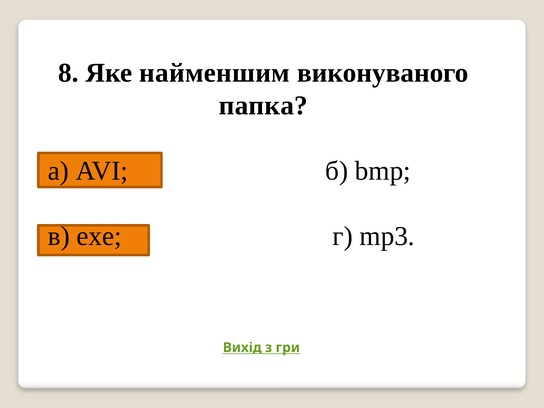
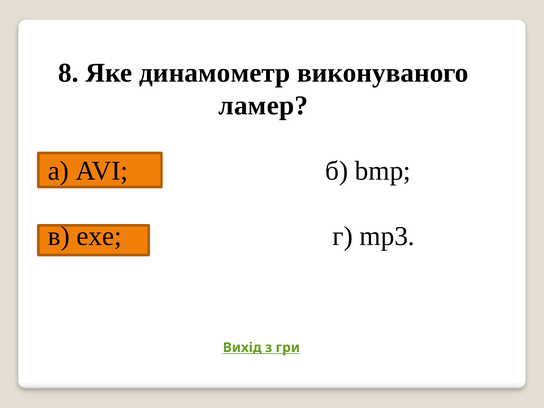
найменшим: найменшим -> динамометр (215, 73)
папка: папка -> ламер (263, 106)
